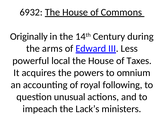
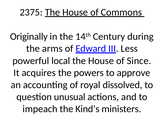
6932: 6932 -> 2375 (31, 12)
Taxes: Taxes -> Since (139, 61)
omnium: omnium -> approve (134, 73)
following: following -> dissolved (123, 85)
Lack’s: Lack’s -> Kind’s (87, 109)
